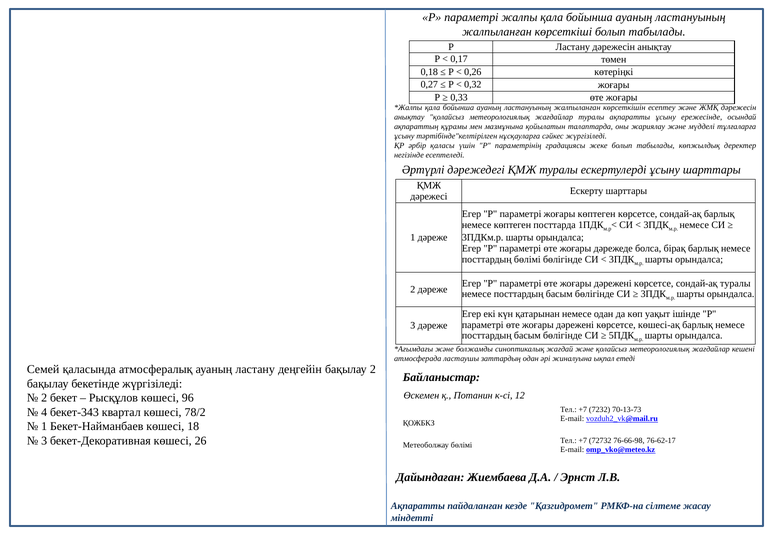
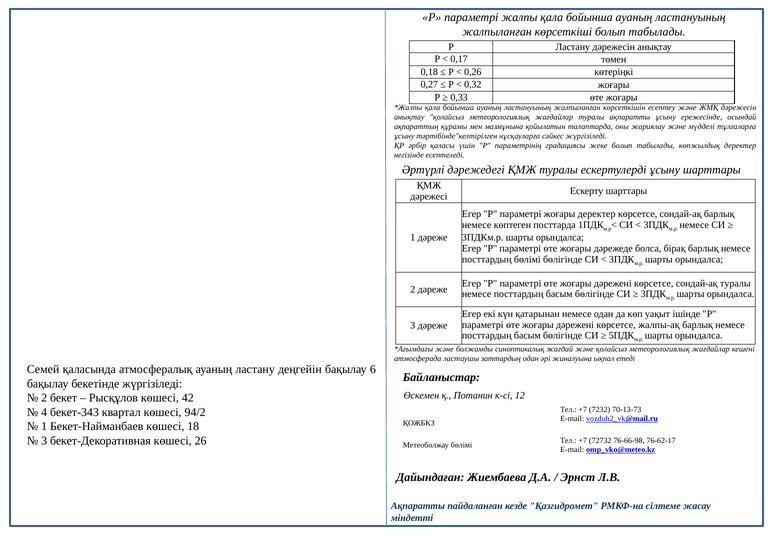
жоғары көптеген: көптеген -> деректер (597, 214)
көшесі-ақ: көшесі-ақ -> жалпы-ақ (659, 325)
бақылау 2: 2 -> 6 (373, 369)
96: 96 -> 42 (188, 398)
78/2: 78/2 -> 94/2 (195, 412)
